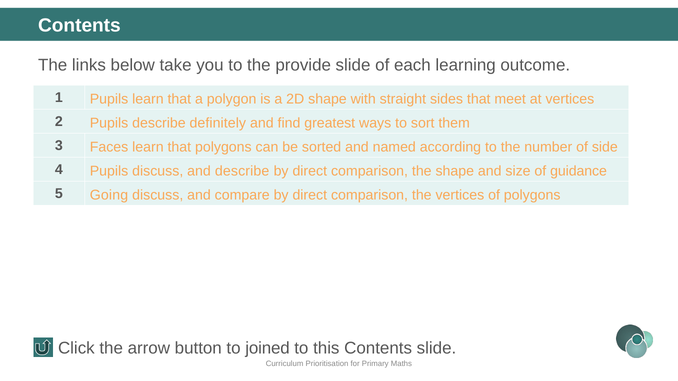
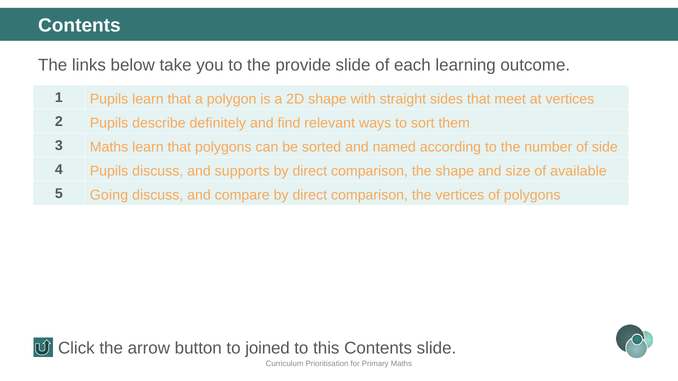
greatest: greatest -> relevant (330, 123)
3 Faces: Faces -> Maths (109, 147)
and describe: describe -> supports (242, 171)
guidance: guidance -> available (578, 171)
